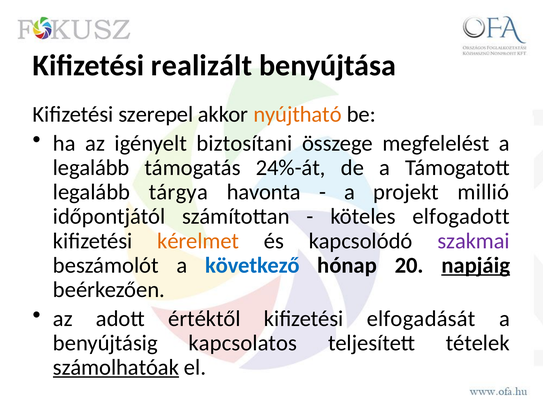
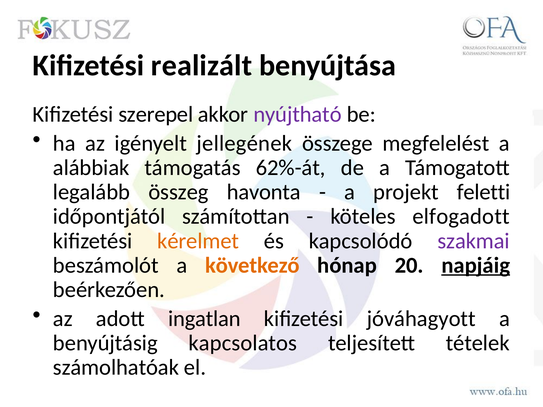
nyújtható colour: orange -> purple (298, 115)
biztosítani: biztosítani -> jellegének (244, 143)
legalább: legalább -> alábbiak (91, 168)
24%-át: 24%-át -> 62%-át (291, 168)
tárgya: tárgya -> összeg (178, 192)
millió: millió -> feletti (484, 192)
következő colour: blue -> orange (252, 266)
értéktől: értéktől -> ingatlan (205, 319)
elfogadását: elfogadását -> jóváhagyott (421, 319)
számolhatóak underline: present -> none (116, 368)
